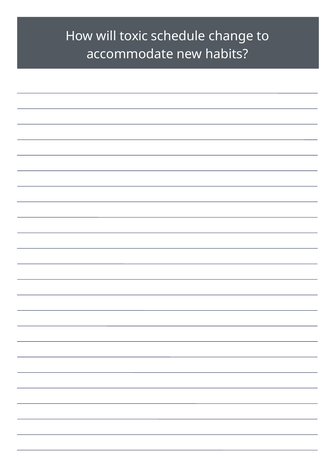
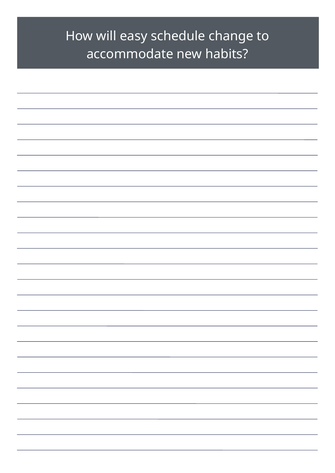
toxic: toxic -> easy (134, 36)
